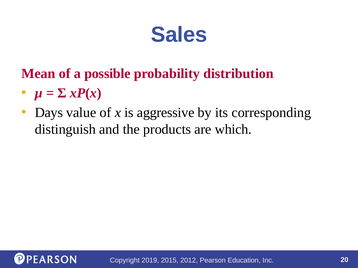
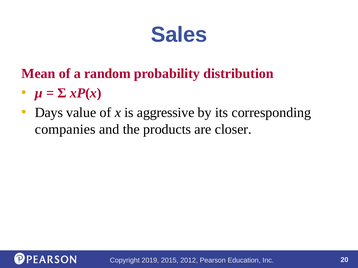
possible: possible -> random (107, 74)
distinguish: distinguish -> companies (65, 129)
which: which -> closer (233, 129)
